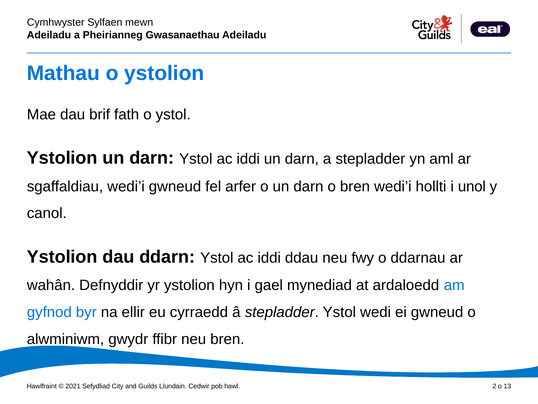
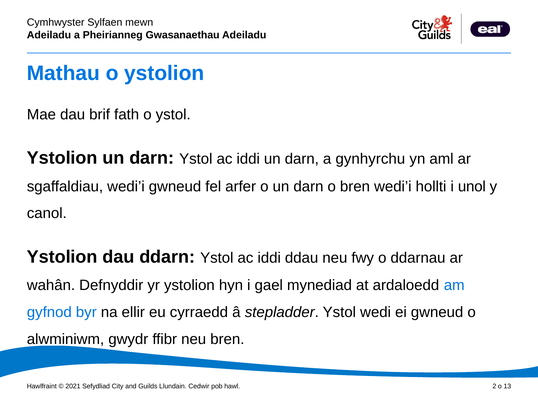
a stepladder: stepladder -> gynhyrchu (370, 159)
